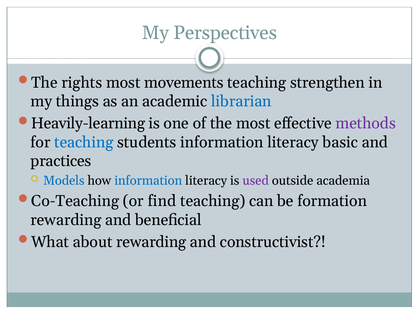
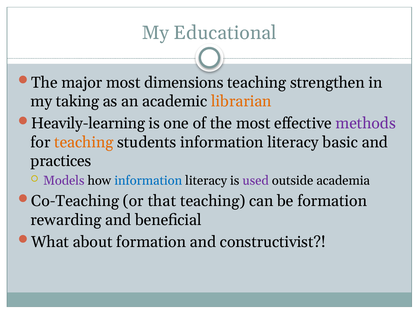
Perspectives: Perspectives -> Educational (225, 33)
rights: rights -> major (82, 83)
movements: movements -> dimensions (184, 83)
things: things -> taking (77, 101)
librarian colour: blue -> orange (241, 101)
teaching colour: blue -> orange (84, 142)
Models colour: blue -> purple (64, 181)
find: find -> that (162, 201)
about rewarding: rewarding -> formation (151, 242)
